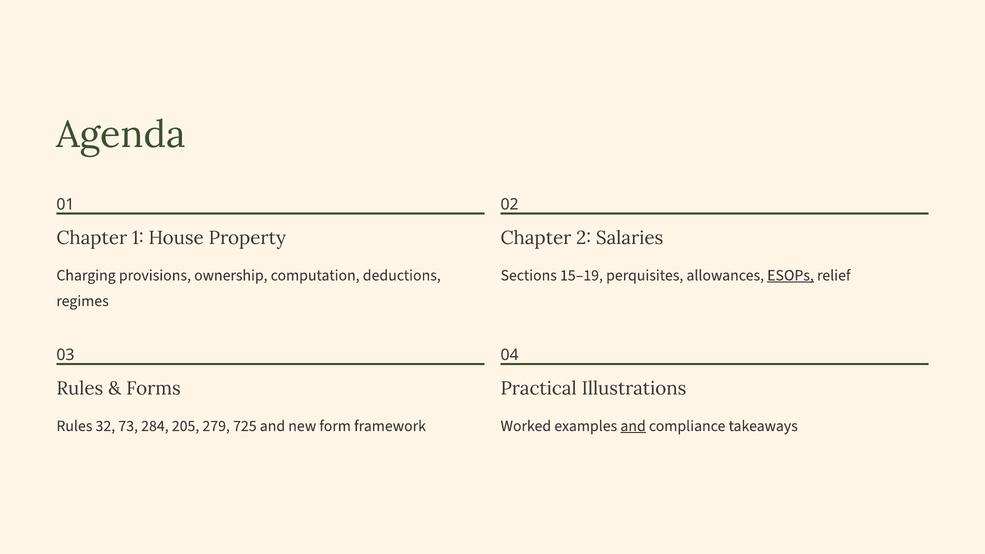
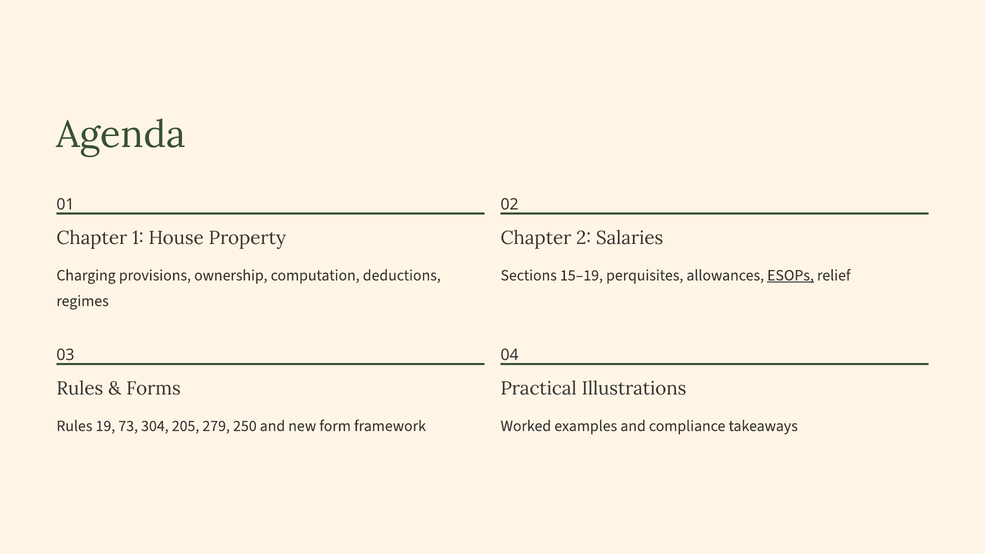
32: 32 -> 19 (105, 426)
284: 284 -> 304 (155, 426)
725: 725 -> 250 (245, 426)
and underline: present -> none (633, 426)
